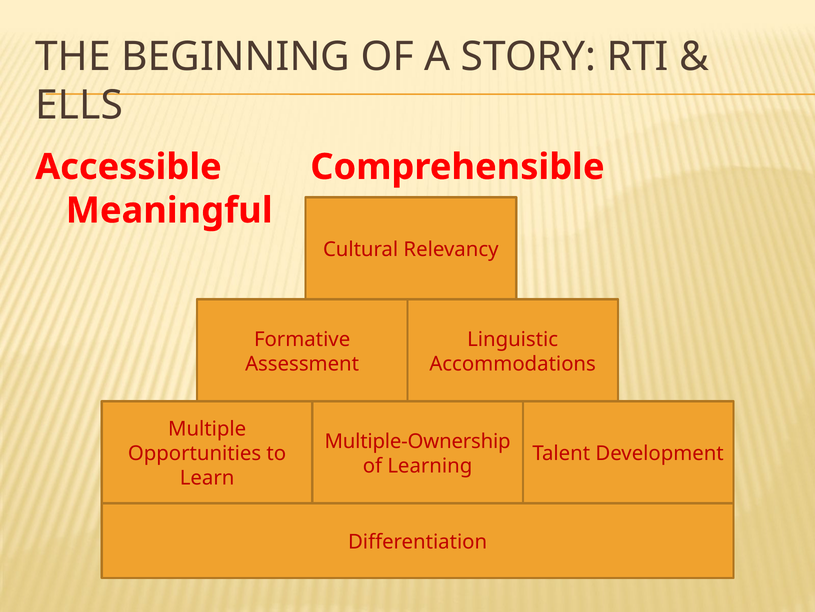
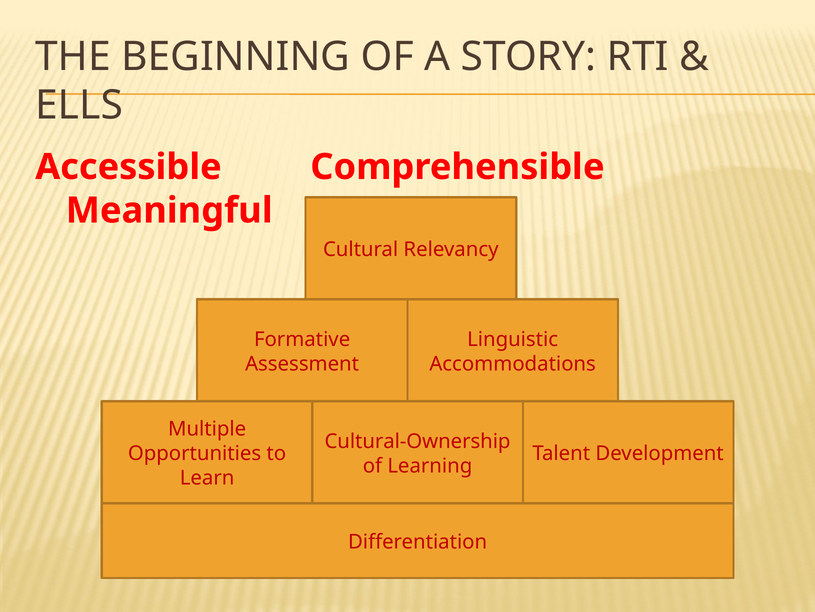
Multiple-Ownership: Multiple-Ownership -> Cultural-Ownership (418, 441)
